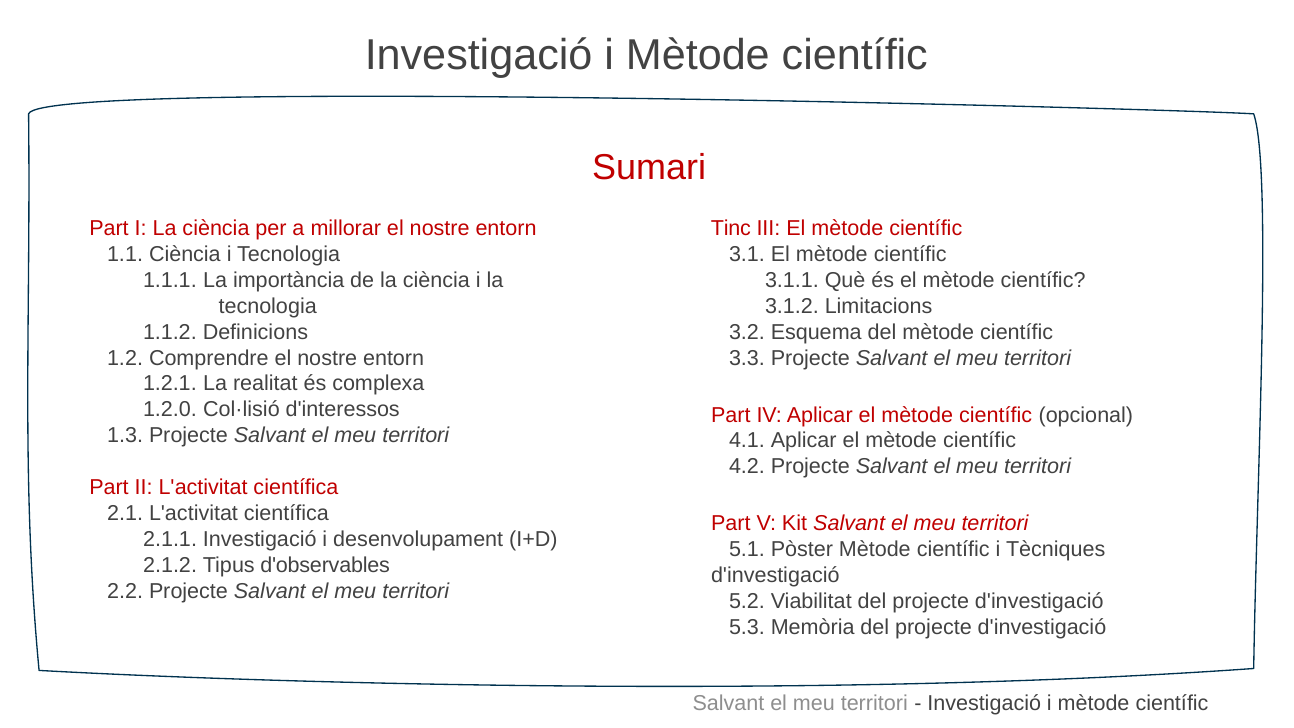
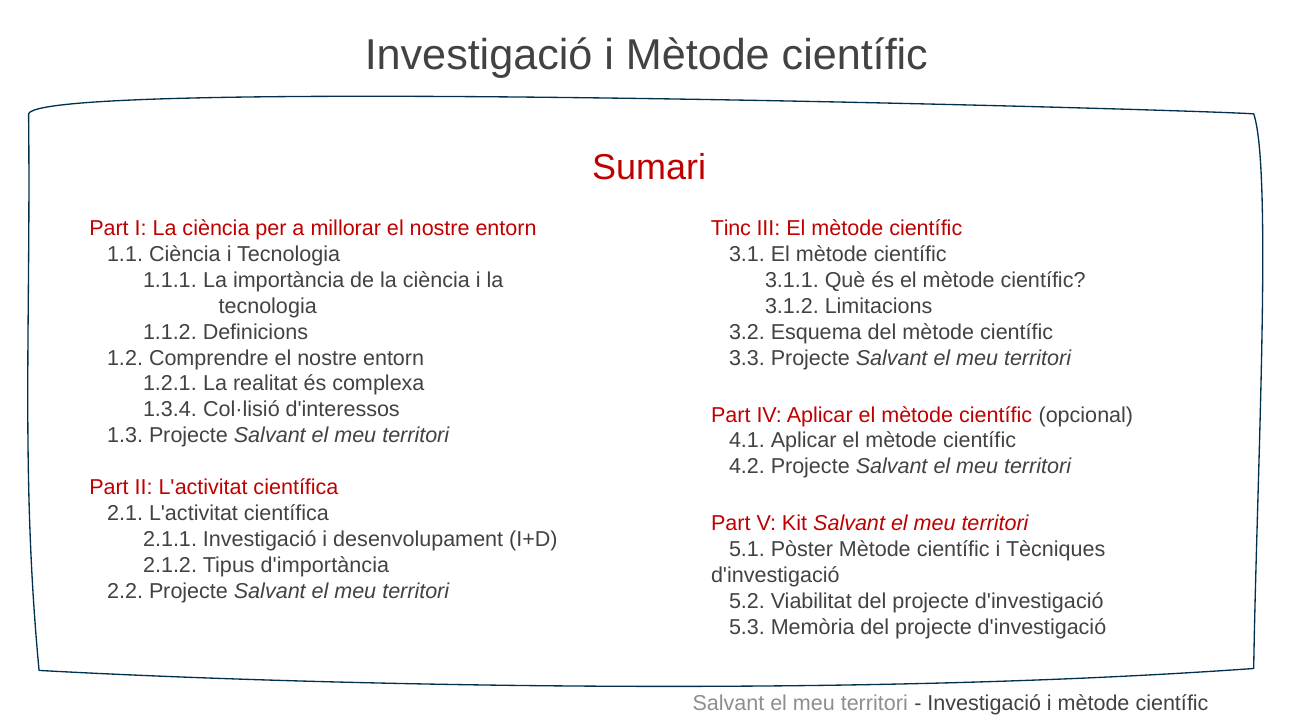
1.2.0: 1.2.0 -> 1.3.4 (170, 410)
d'observables: d'observables -> d'importància (325, 565)
